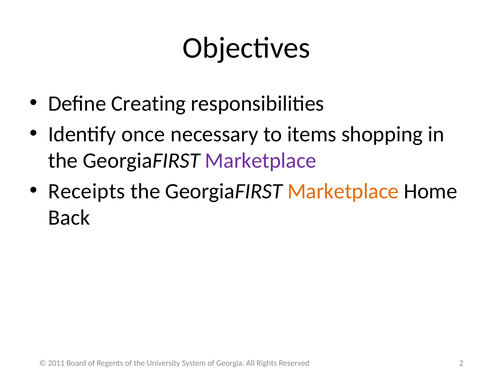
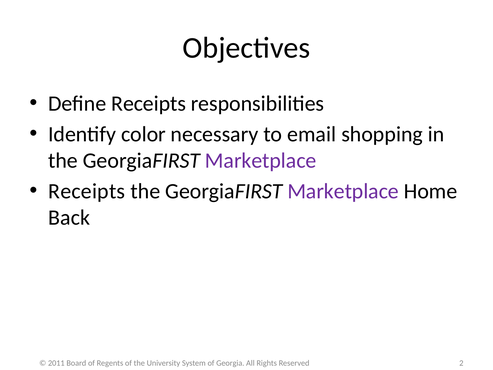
Define Creating: Creating -> Receipts (149, 103)
once: once -> color (143, 134)
items: items -> email (312, 134)
Marketplace colour: orange -> purple (343, 191)
